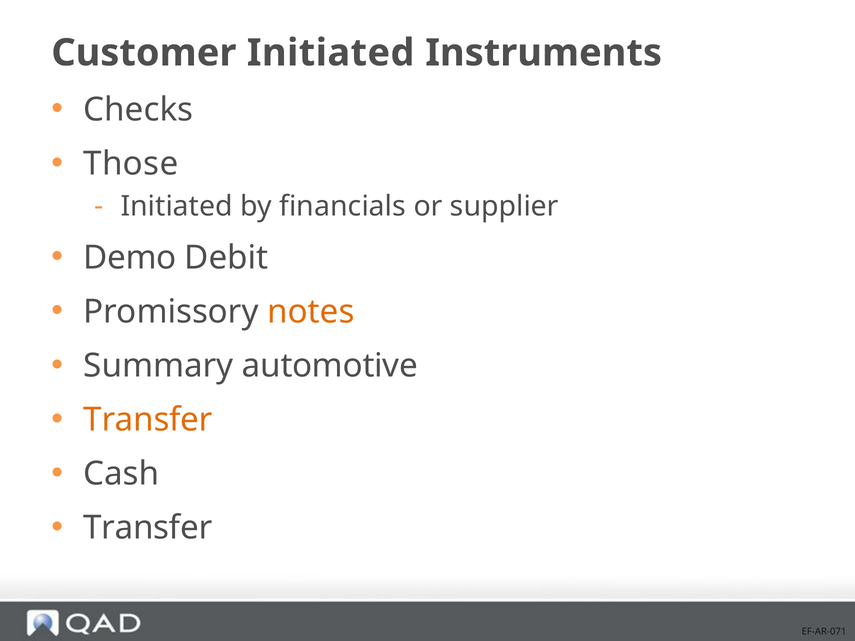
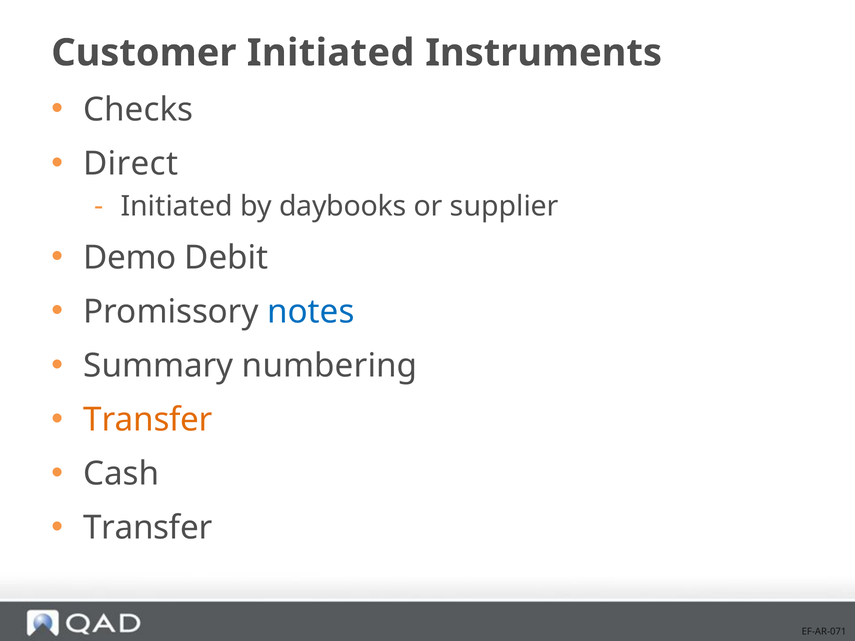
Those: Those -> Direct (131, 164)
financials: financials -> daybooks (343, 206)
notes colour: orange -> blue (311, 312)
automotive: automotive -> numbering (330, 366)
